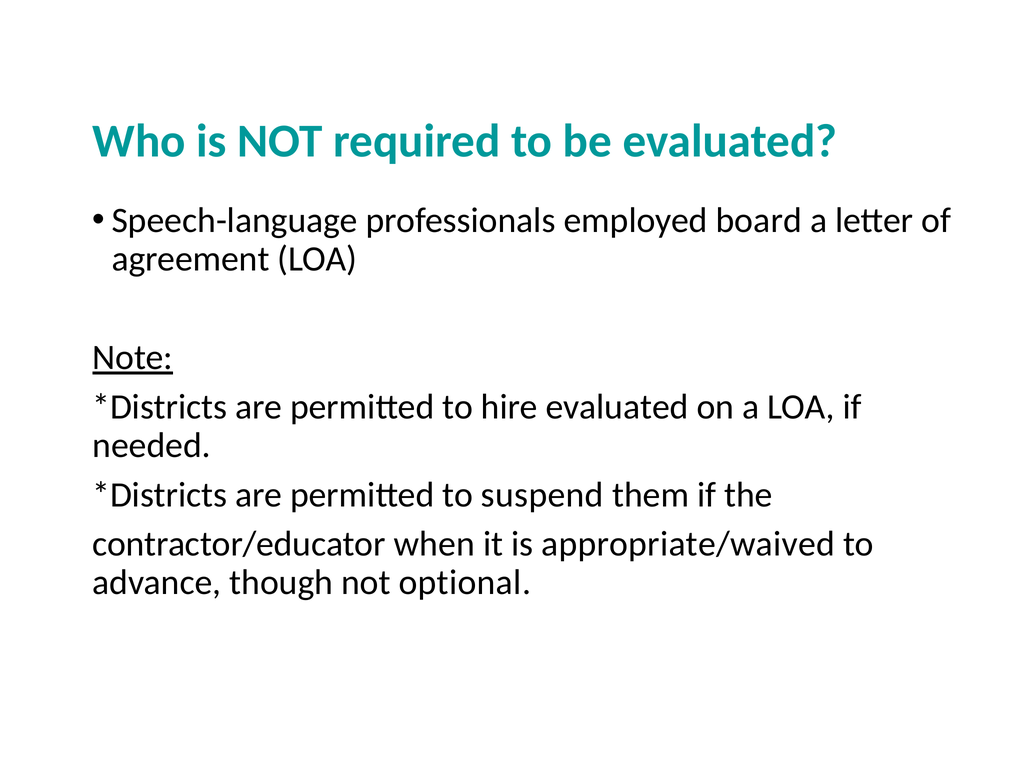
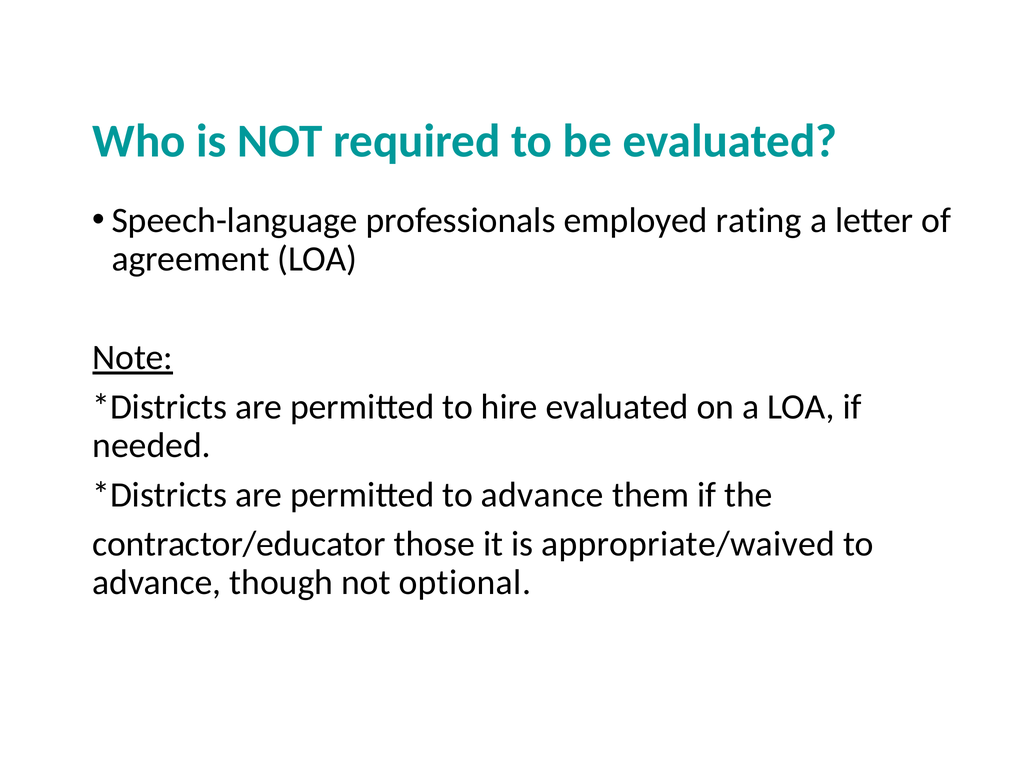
board: board -> rating (759, 220)
permitted to suspend: suspend -> advance (542, 495)
when: when -> those (434, 544)
